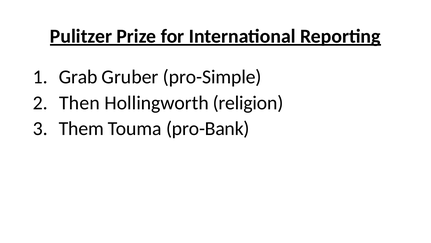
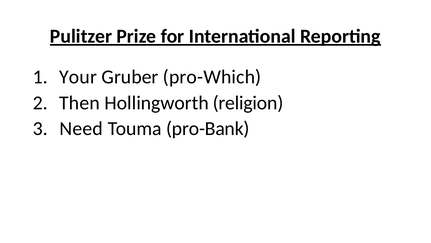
Grab: Grab -> Your (78, 77)
pro-Simple: pro-Simple -> pro-Which (212, 77)
Them: Them -> Need (81, 128)
